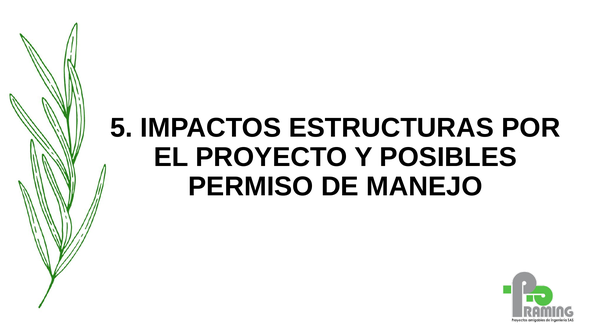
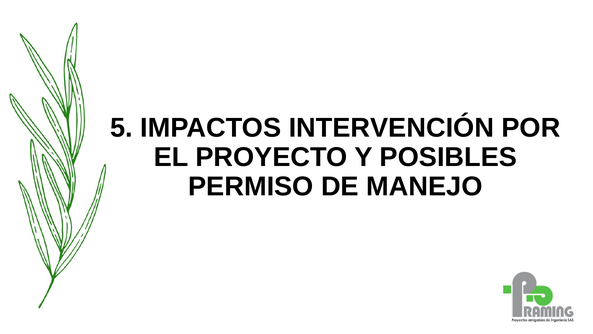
ESTRUCTURAS: ESTRUCTURAS -> INTERVENCIÓN (391, 128)
